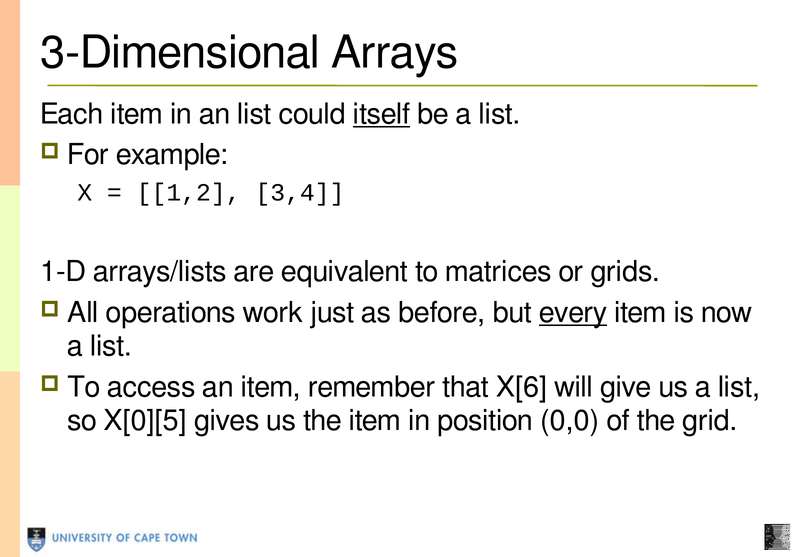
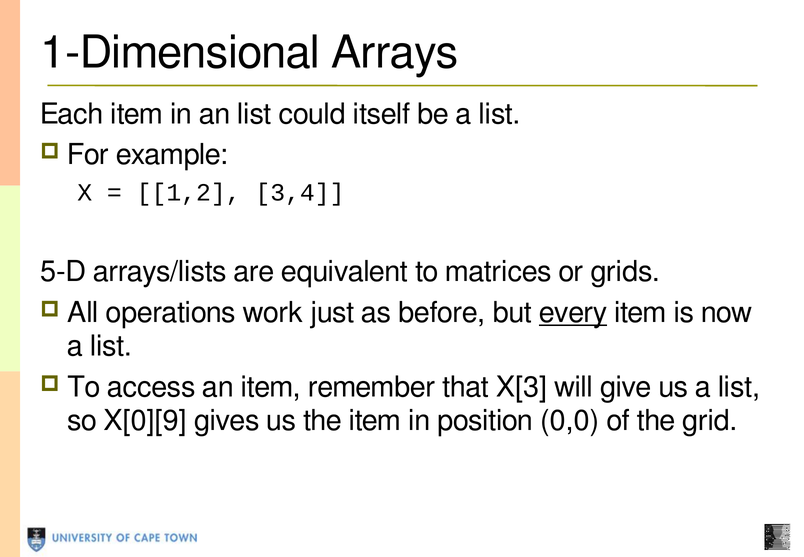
3-Dimensional: 3-Dimensional -> 1-Dimensional (180, 53)
itself underline: present -> none (382, 114)
1-D: 1-D -> 5-D (63, 272)
X[6: X[6 -> X[3 (522, 387)
X[0][5: X[0][5 -> X[0][9 (145, 421)
